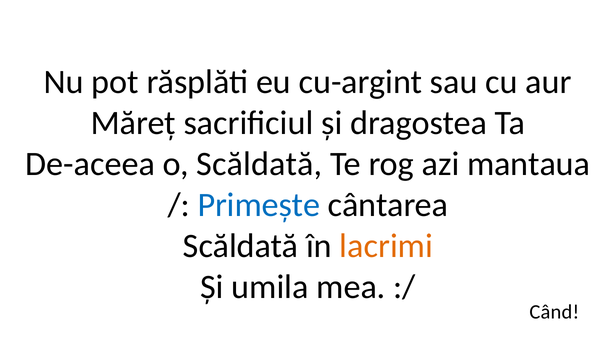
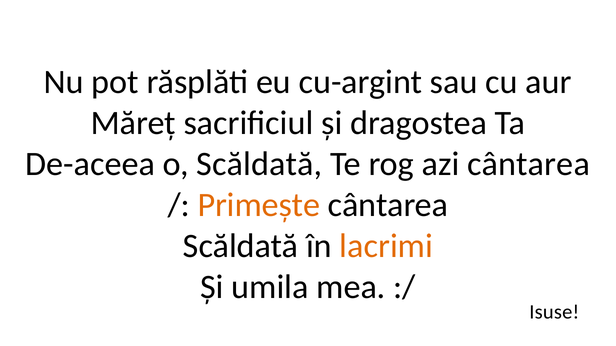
azi mantaua: mantaua -> cântarea (528, 164)
Primește colour: blue -> orange (259, 205)
Când: Când -> Isuse (554, 312)
